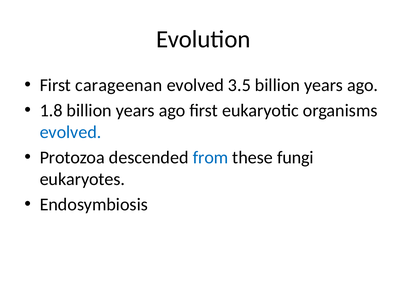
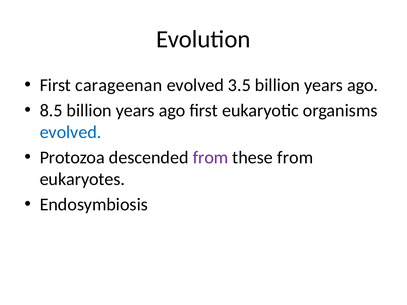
1.8: 1.8 -> 8.5 (51, 111)
from colour: blue -> purple (210, 158)
these fungi: fungi -> from (295, 158)
